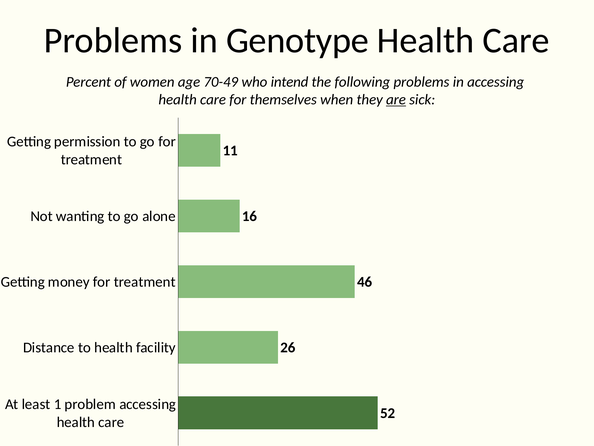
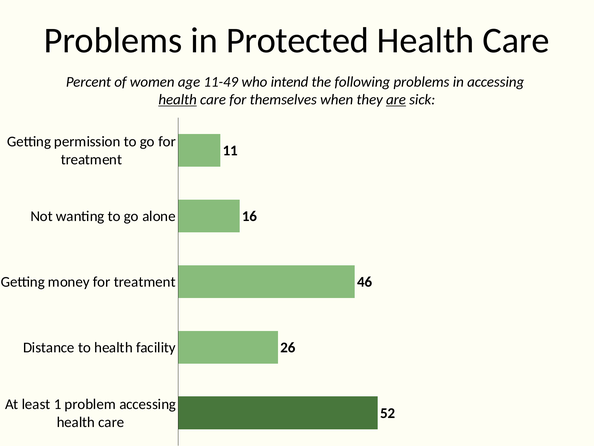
Genotype: Genotype -> Protected (297, 41)
70-49: 70-49 -> 11-49 (221, 82)
health underline: none -> present (178, 100)
